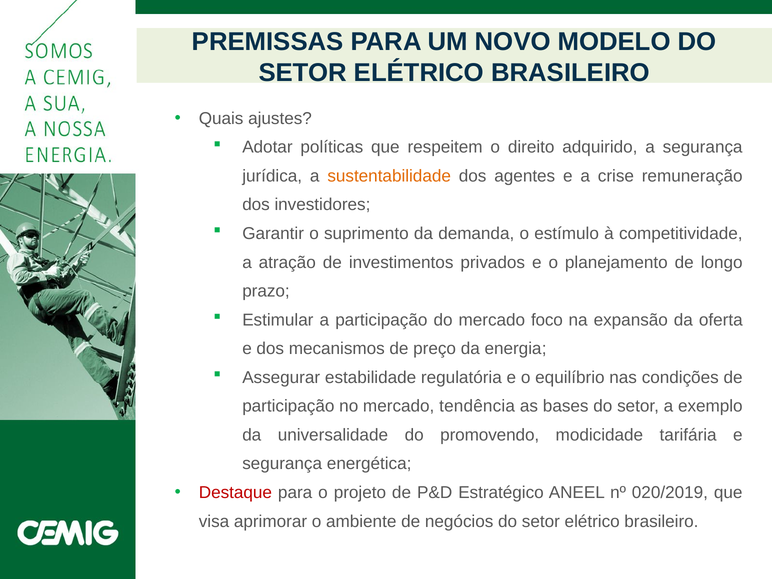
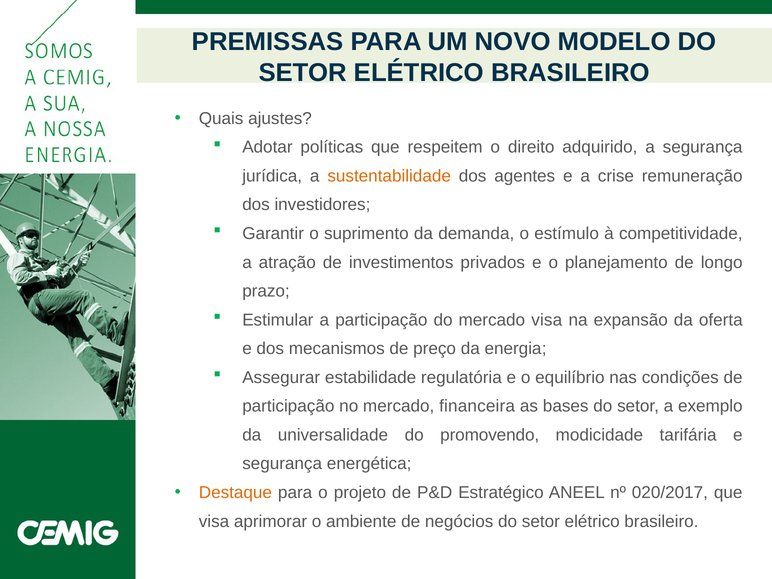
mercado foco: foco -> visa (547, 320)
tendência: tendência -> financeira (477, 406)
Destaque colour: red -> orange (235, 493)
020/2019: 020/2019 -> 020/2017 (670, 493)
